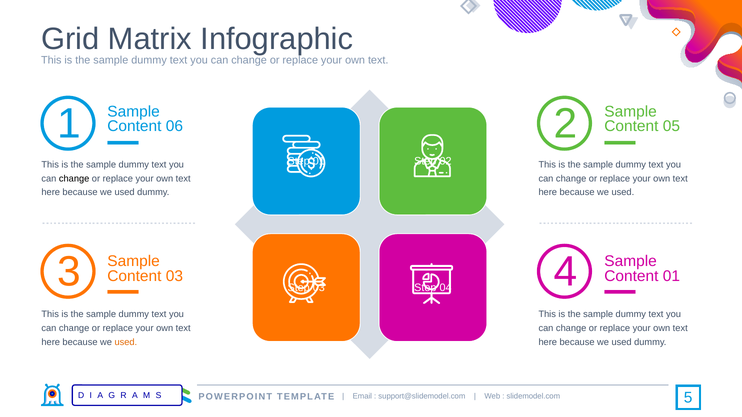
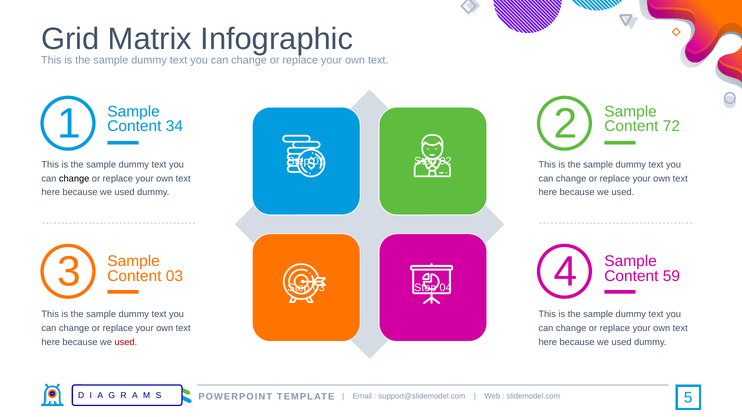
06: 06 -> 34 (174, 126)
05: 05 -> 72 (671, 126)
Content 01: 01 -> 59 (671, 276)
used colour: orange -> red (126, 342)
